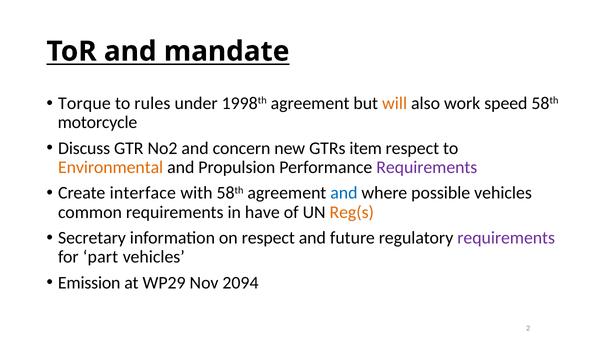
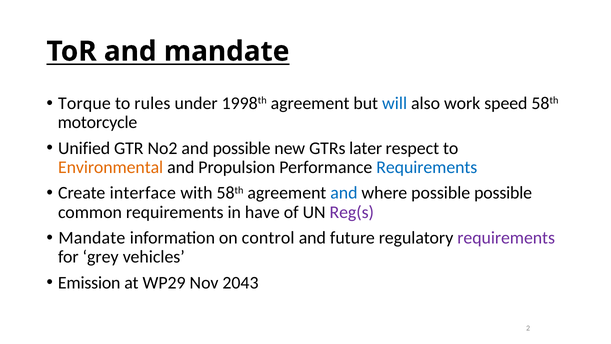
will colour: orange -> blue (395, 103)
Discuss: Discuss -> Unified (84, 148)
and concern: concern -> possible (242, 148)
item: item -> later (366, 148)
Requirements colour: purple -> blue (427, 167)
possible vehicles: vehicles -> possible (503, 193)
Reg(s colour: orange -> purple (352, 212)
Secretary: Secretary -> Mandate (92, 238)
on respect: respect -> control (268, 238)
part: part -> grey (101, 257)
2094: 2094 -> 2043 (240, 282)
